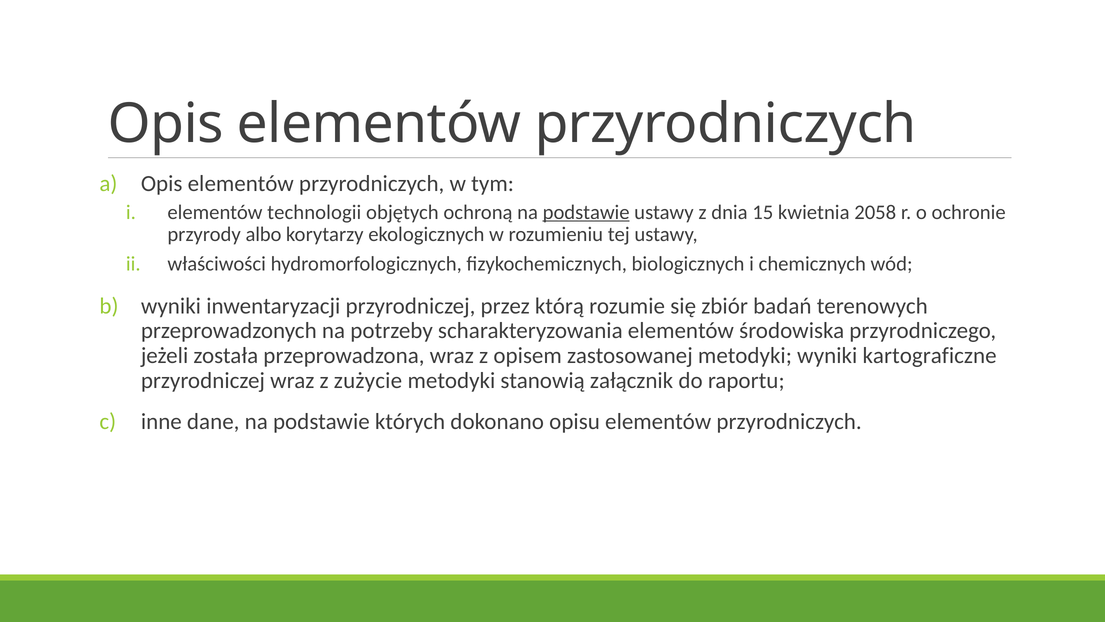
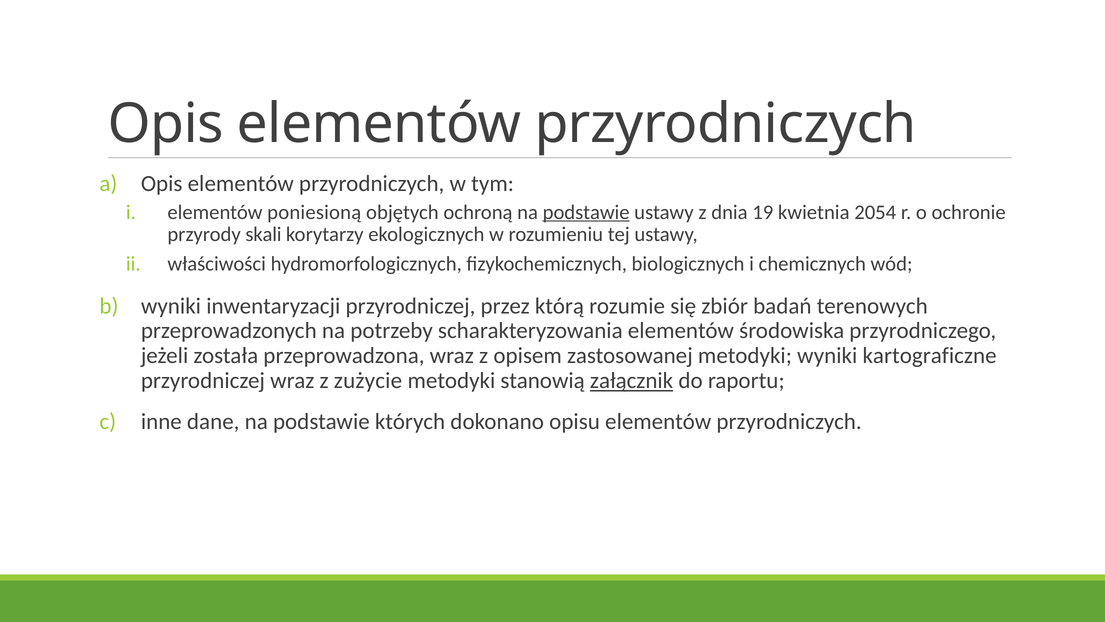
technologii: technologii -> poniesioną (314, 212)
15: 15 -> 19 (763, 212)
2058: 2058 -> 2054 (875, 212)
albo: albo -> skali (263, 234)
załącznik underline: none -> present (632, 380)
